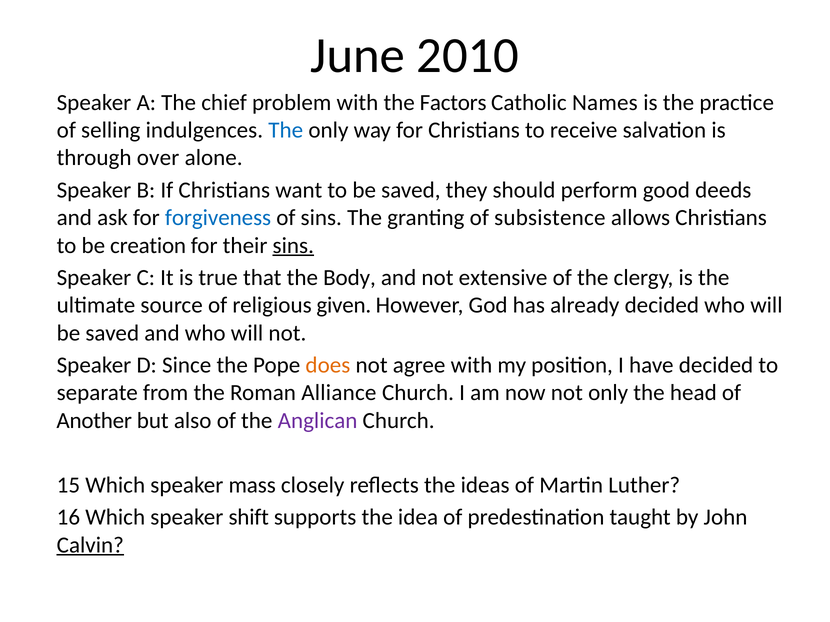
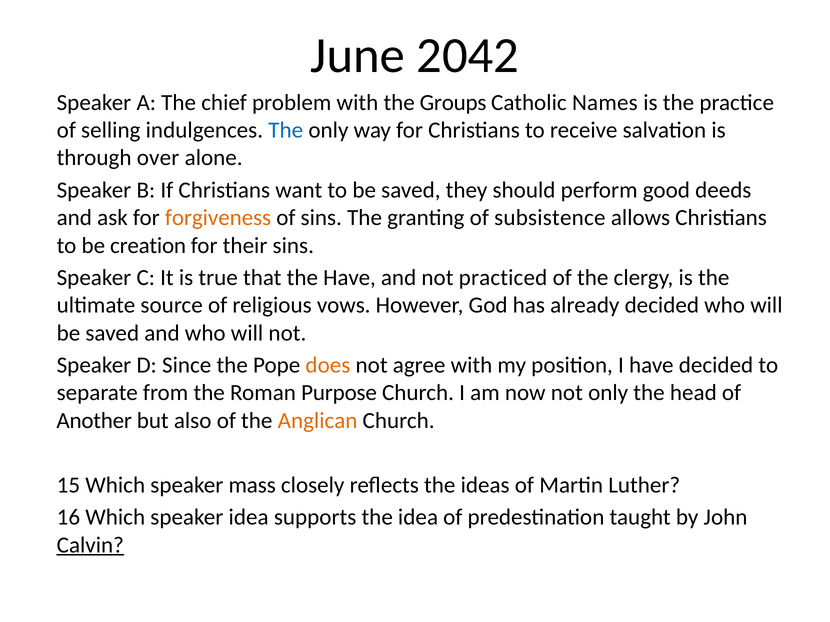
2010: 2010 -> 2042 (468, 55)
Factors: Factors -> Groups (453, 103)
forgiveness colour: blue -> orange (218, 218)
sins underline: present -> none (293, 246)
the Body: Body -> Have (350, 278)
extensive: extensive -> practiced (503, 278)
given: given -> vows (344, 306)
Alliance: Alliance -> Purpose (339, 393)
Anglican colour: purple -> orange (318, 421)
speaker shift: shift -> idea (249, 518)
